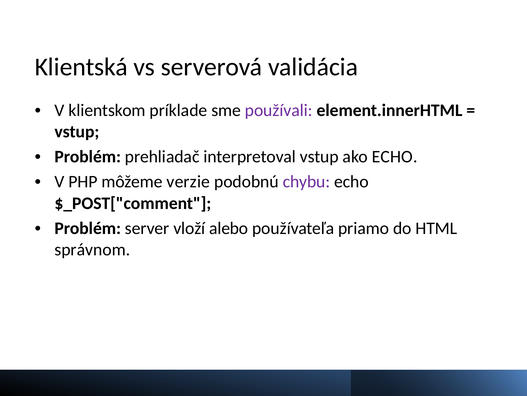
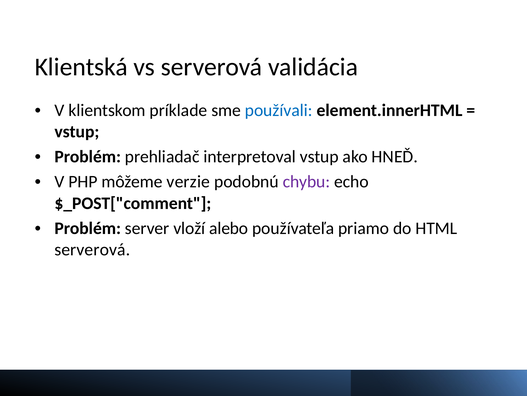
používali colour: purple -> blue (279, 110)
ako ECHO: ECHO -> HNEĎ (395, 156)
správnom: správnom -> serverová (92, 249)
